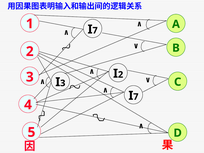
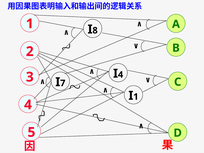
7: 7 -> 8 (95, 30)
2: 2 -> 4 (121, 75)
3: 3 -> 7 (63, 83)
7: 7 -> 1 (136, 97)
